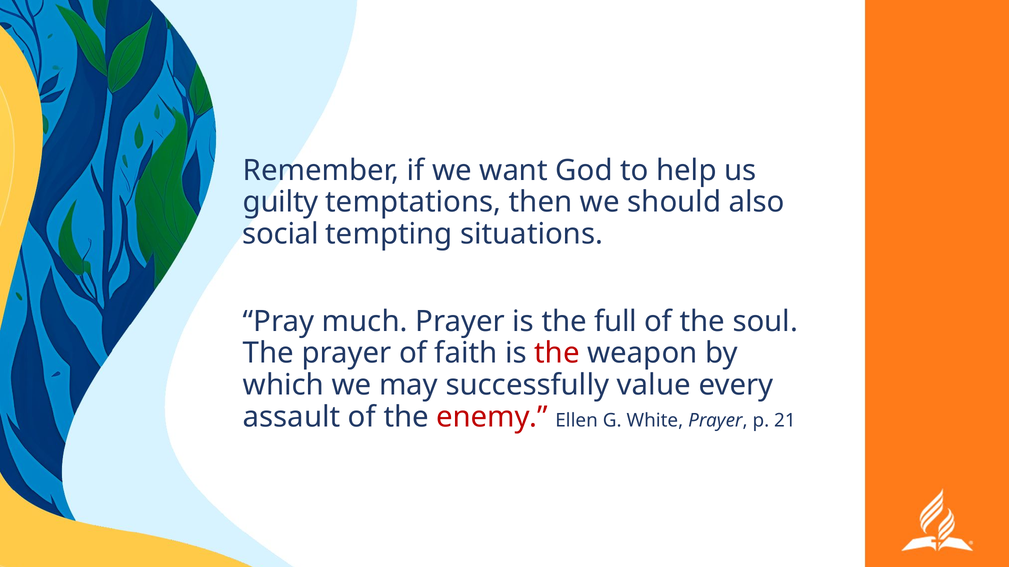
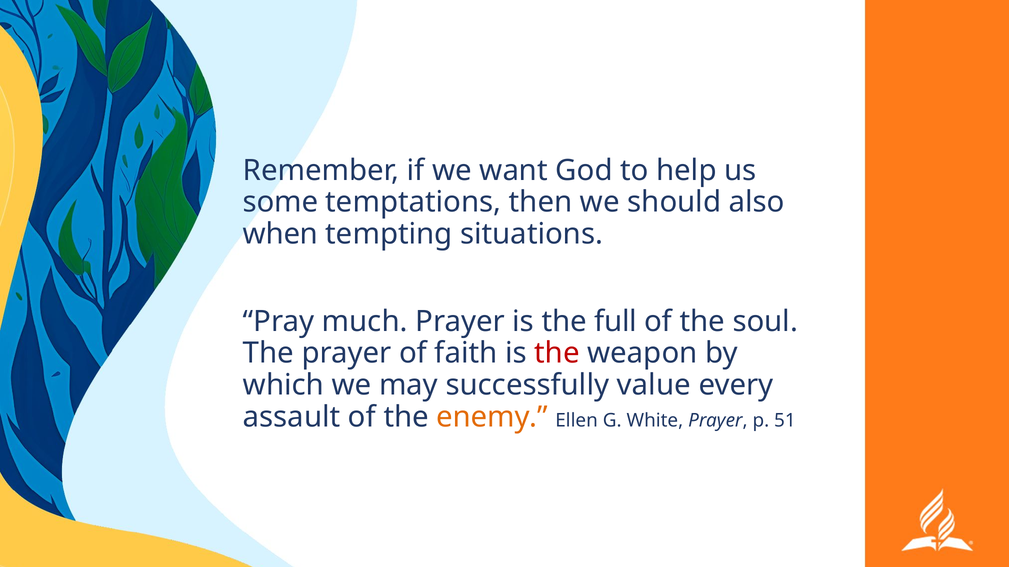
guilty: guilty -> some (281, 202)
social: social -> when (281, 234)
enemy colour: red -> orange (492, 417)
21: 21 -> 51 (785, 421)
